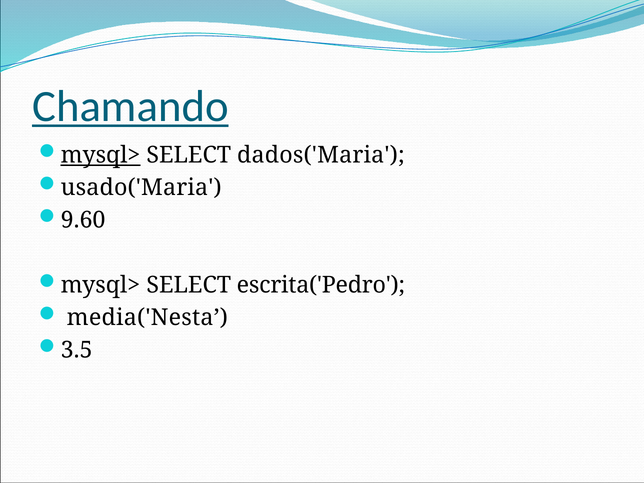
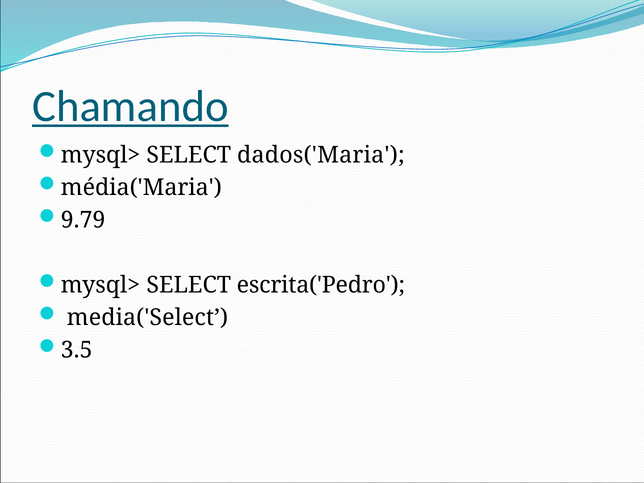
mysql> underline: present -> none (101, 155)
usado('Maria: usado('Maria -> média('Maria (141, 188)
9.60: 9.60 -> 9.79 (83, 220)
media('Nesta: media('Nesta -> media('Select (147, 318)
